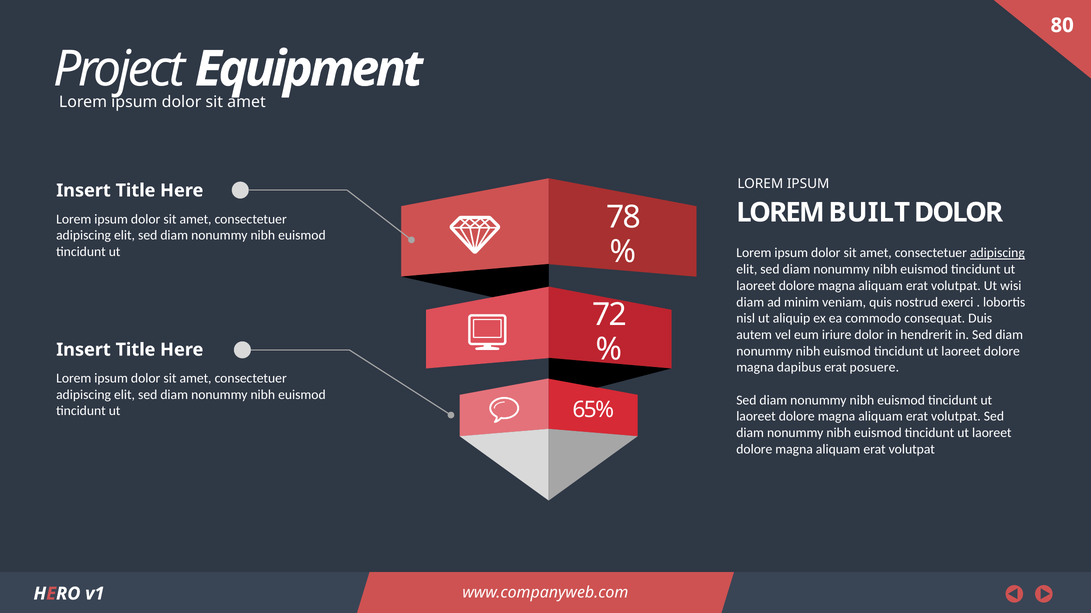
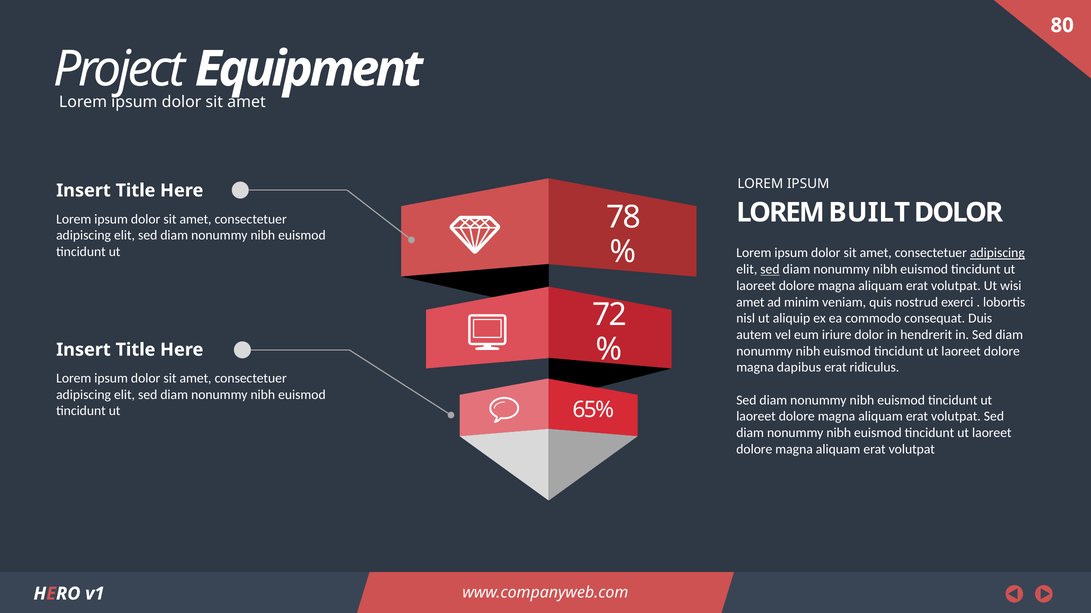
sed underline: none -> present (770, 270)
diam: diam -> amet (750, 302)
posuere: posuere -> ridiculus (874, 368)
